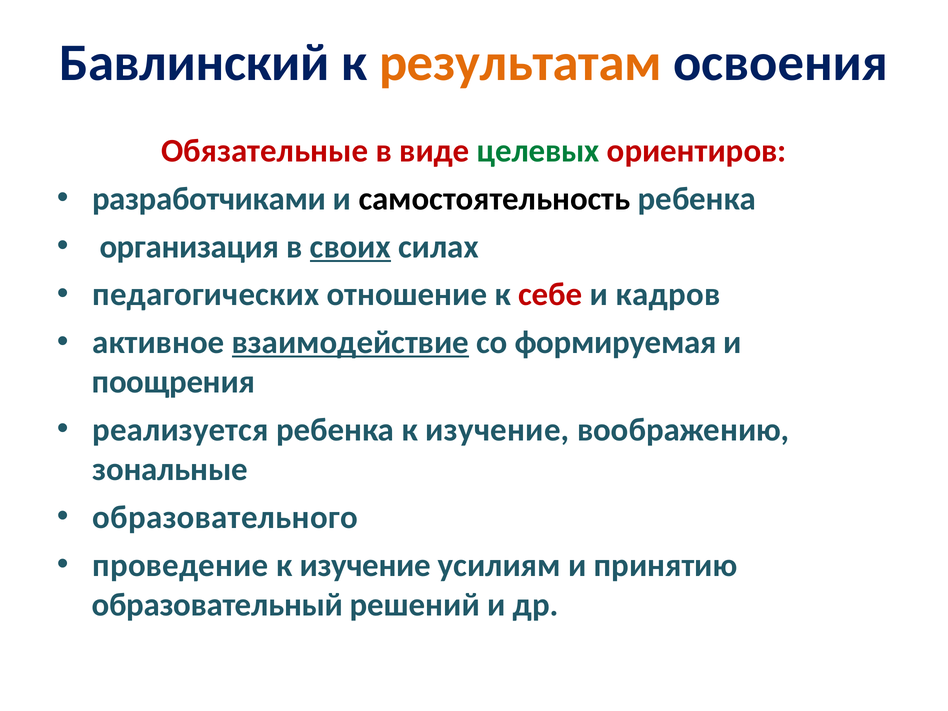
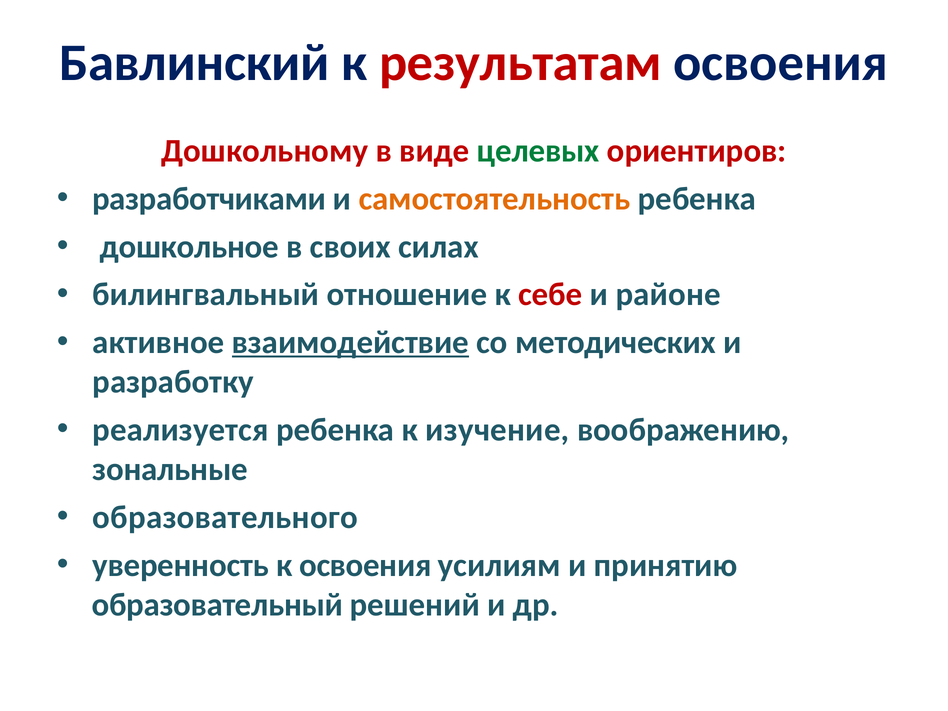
результатам colour: orange -> red (520, 63)
Обязательные: Обязательные -> Дошкольному (265, 151)
самостоятельность colour: black -> orange (495, 199)
организация: организация -> дошкольное (189, 247)
своих underline: present -> none (350, 247)
педагогических: педагогических -> билингвальный (206, 295)
кадров: кадров -> районе (668, 295)
формируемая: формируемая -> методических (616, 343)
поощрения: поощрения -> разработку (173, 382)
проведение: проведение -> уверенность (181, 565)
изучение: изучение -> освоения (365, 565)
